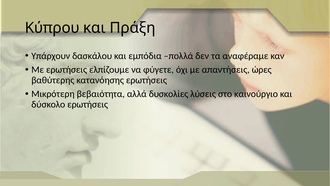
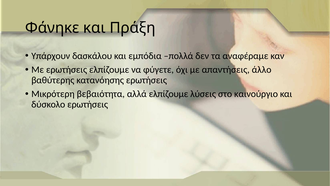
Κύπρου: Κύπρου -> Φάνηκε (52, 28)
ώρες: ώρες -> άλλο (262, 70)
αλλά δυσκολίες: δυσκολίες -> ελπίζουμε (169, 94)
